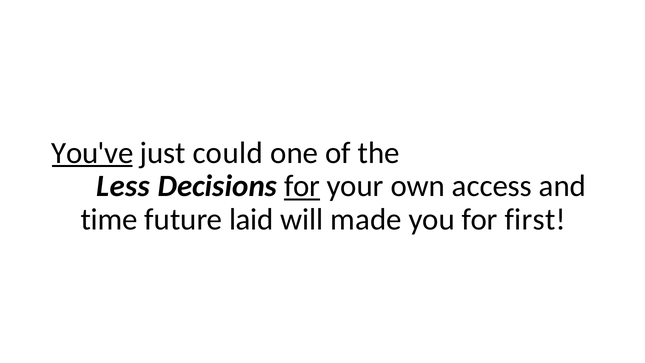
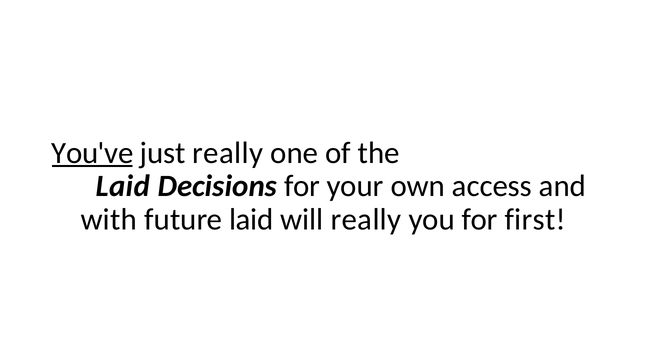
just could: could -> really (228, 153)
Less: Less -> Laid (123, 186)
for underline: present -> none (302, 186)
time: time -> with (109, 219)
will made: made -> really (366, 219)
